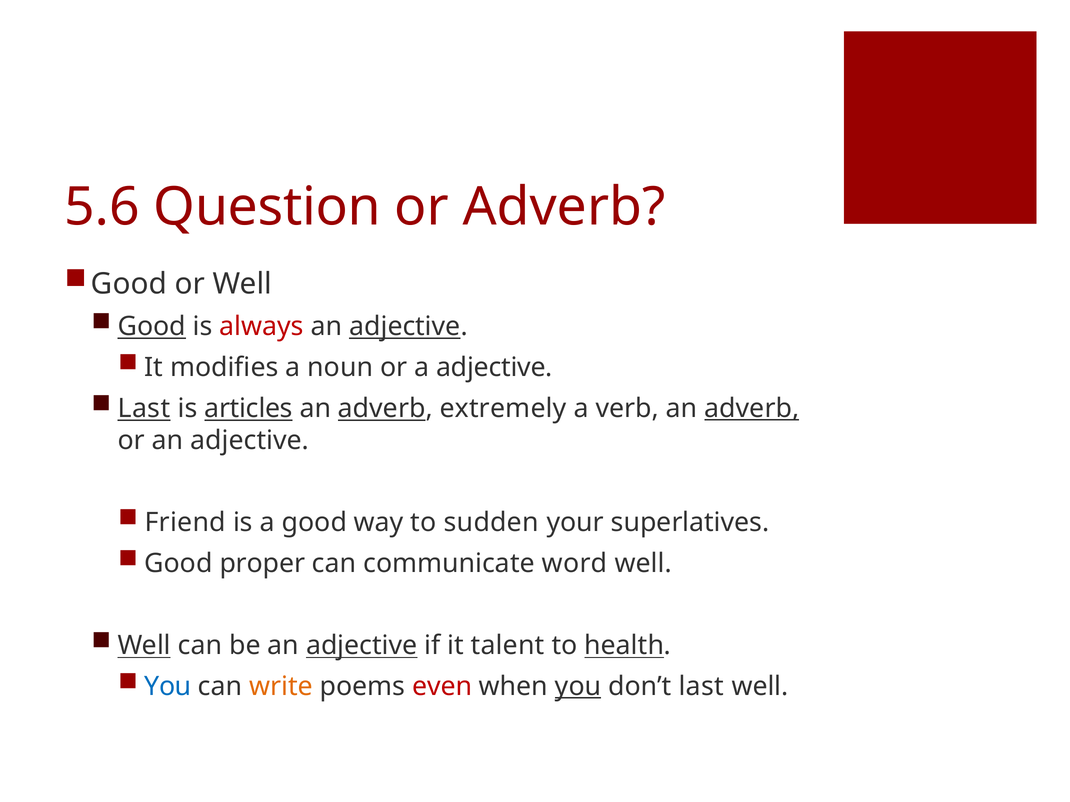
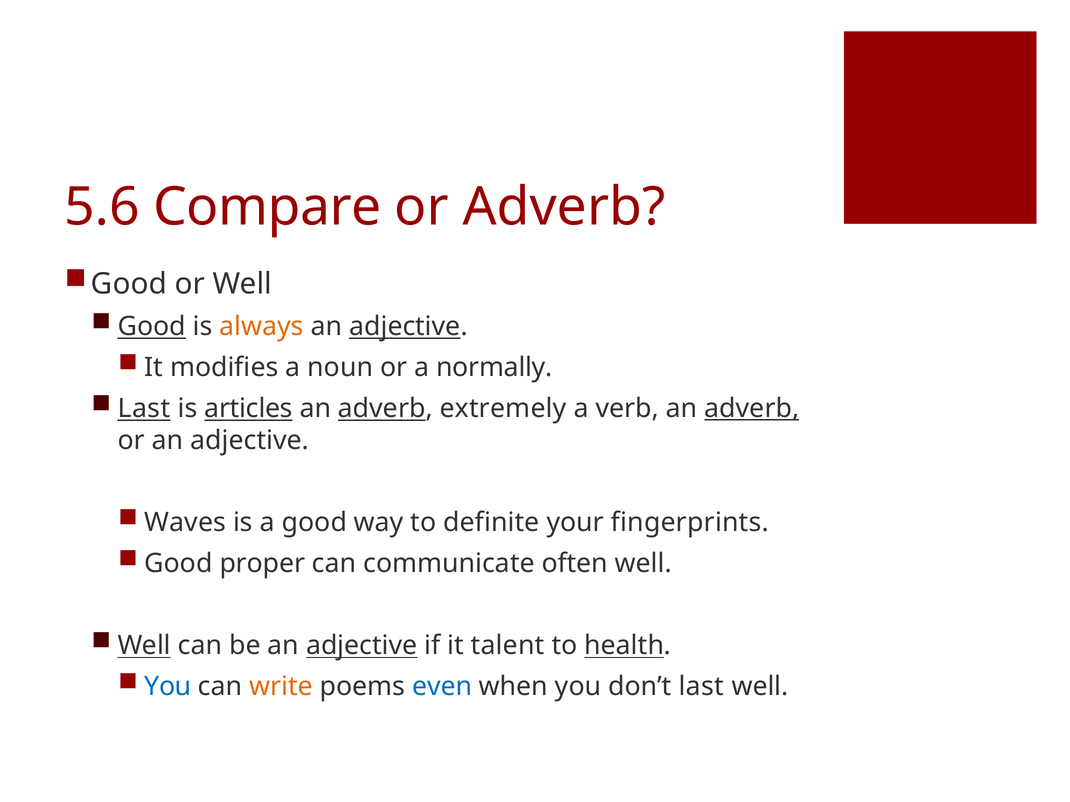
Question: Question -> Compare (267, 207)
always colour: red -> orange (261, 326)
a adjective: adjective -> normally (494, 368)
Friend: Friend -> Waves (185, 523)
sudden: sudden -> definite (491, 523)
superlatives: superlatives -> fingerprints (690, 523)
word: word -> often (575, 564)
even colour: red -> blue (442, 687)
you underline: present -> none (578, 687)
